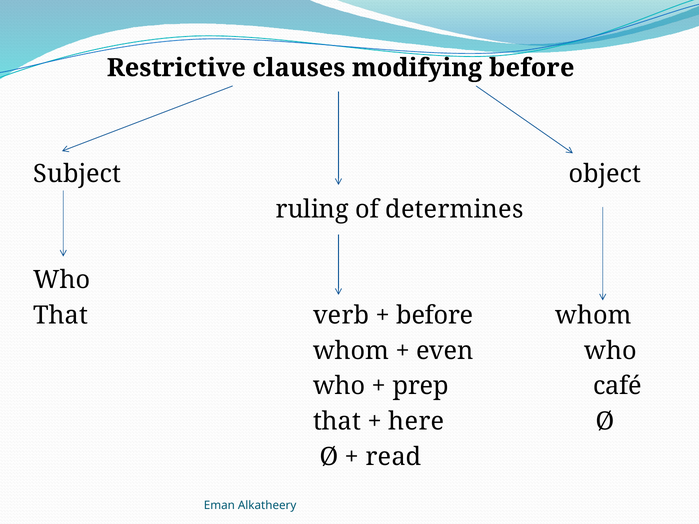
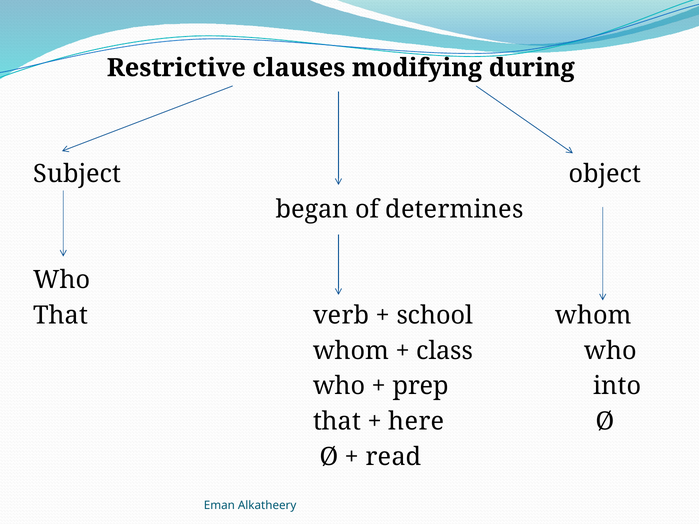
modifying before: before -> during (532, 68)
ruling: ruling -> began (312, 209)
before: before -> school (435, 316)
even: even -> class (445, 351)
café: café -> into (617, 386)
